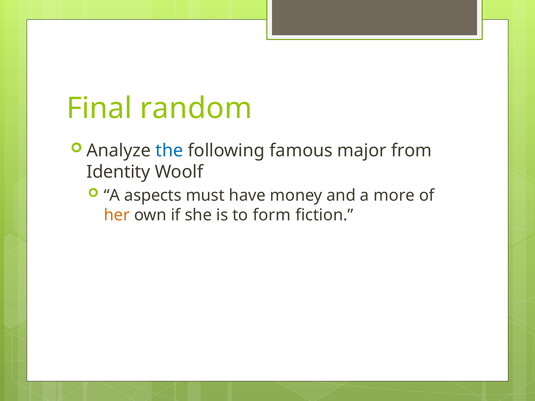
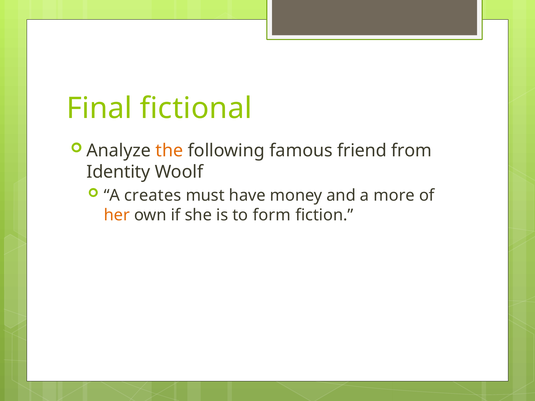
random: random -> fictional (196, 109)
the colour: blue -> orange (169, 151)
major: major -> friend (362, 151)
aspects: aspects -> creates (153, 196)
